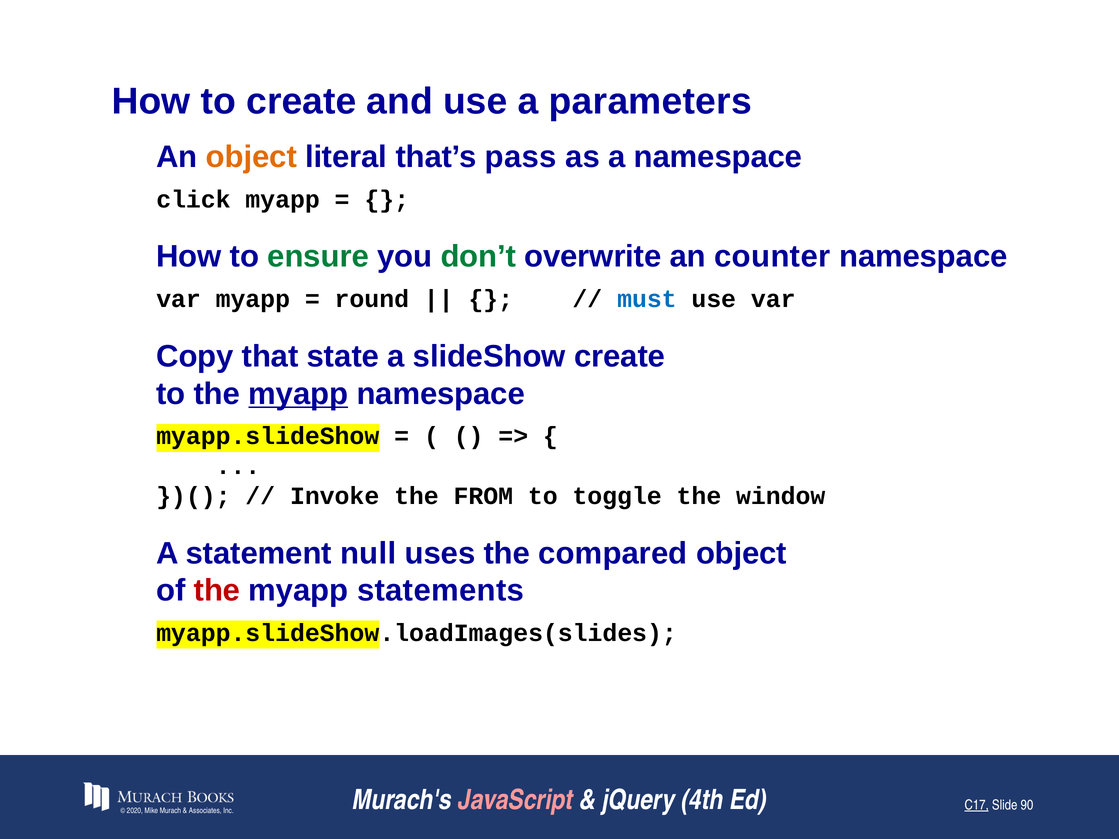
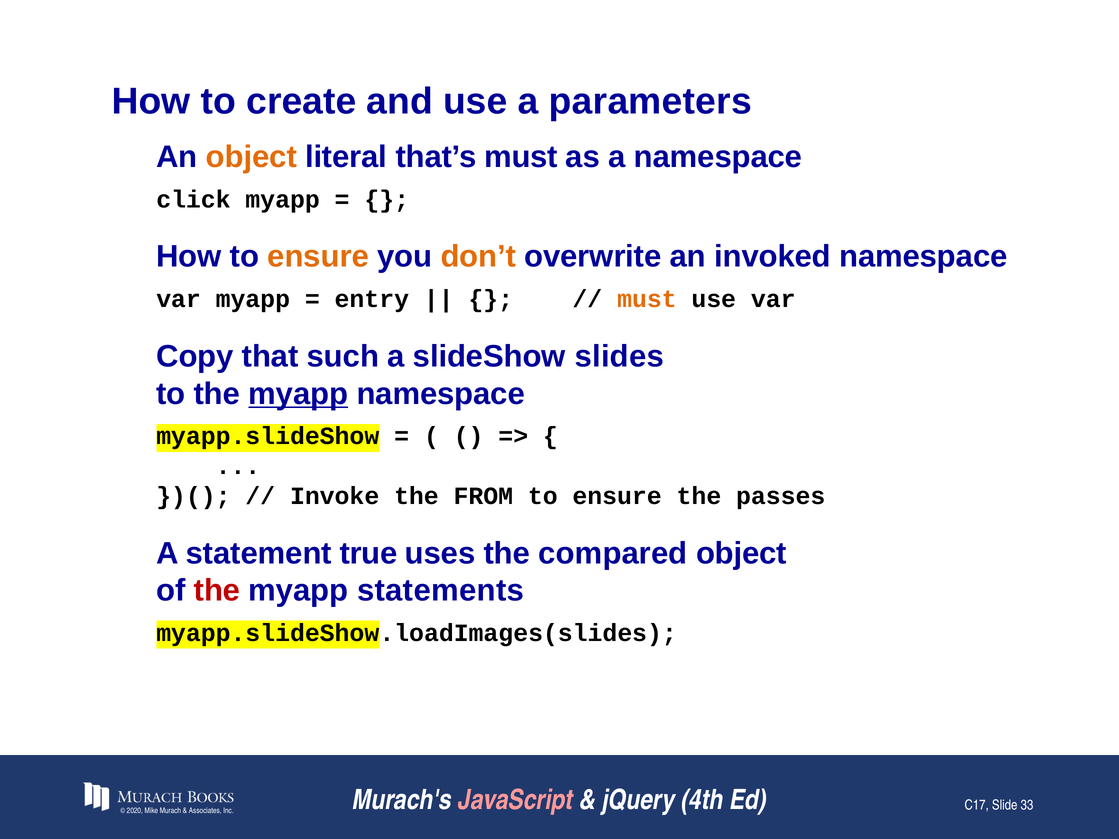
that’s pass: pass -> must (521, 157)
ensure colour: green -> orange (318, 257)
don’t colour: green -> orange (478, 257)
counter: counter -> invoked (773, 257)
round: round -> entry (372, 299)
must colour: blue -> orange (647, 299)
state: state -> such (343, 357)
slideShow create: create -> slides (619, 357)
toggle: toggle -> ensure (617, 496)
window: window -> passes (781, 496)
null: null -> true (368, 553)
C17 underline: present -> none (977, 805)
90: 90 -> 33 (1027, 805)
